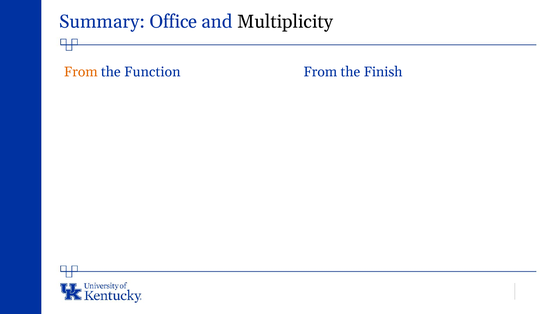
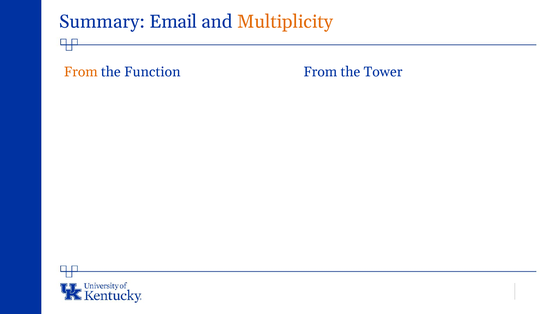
Office: Office -> Email (173, 22)
Multiplicity colour: black -> orange (285, 22)
Finish: Finish -> Tower (383, 72)
